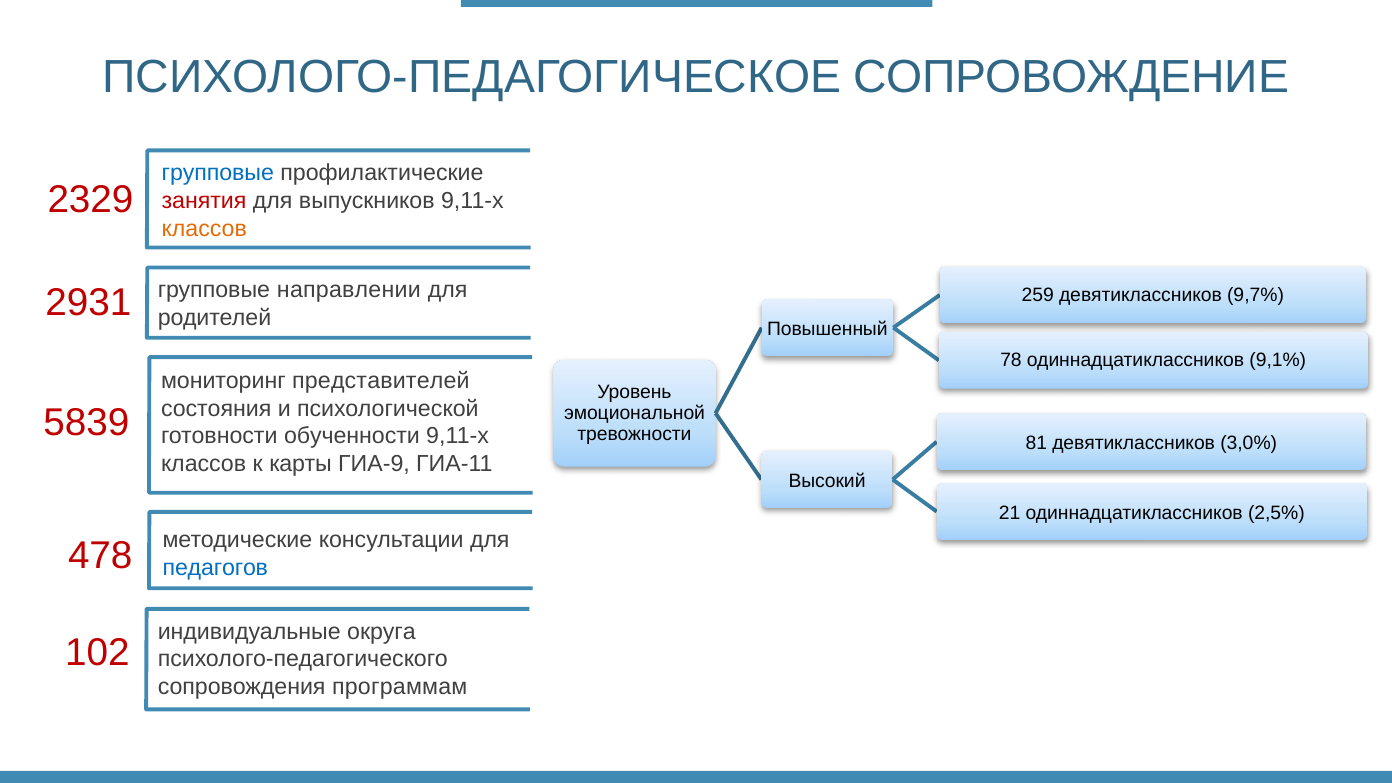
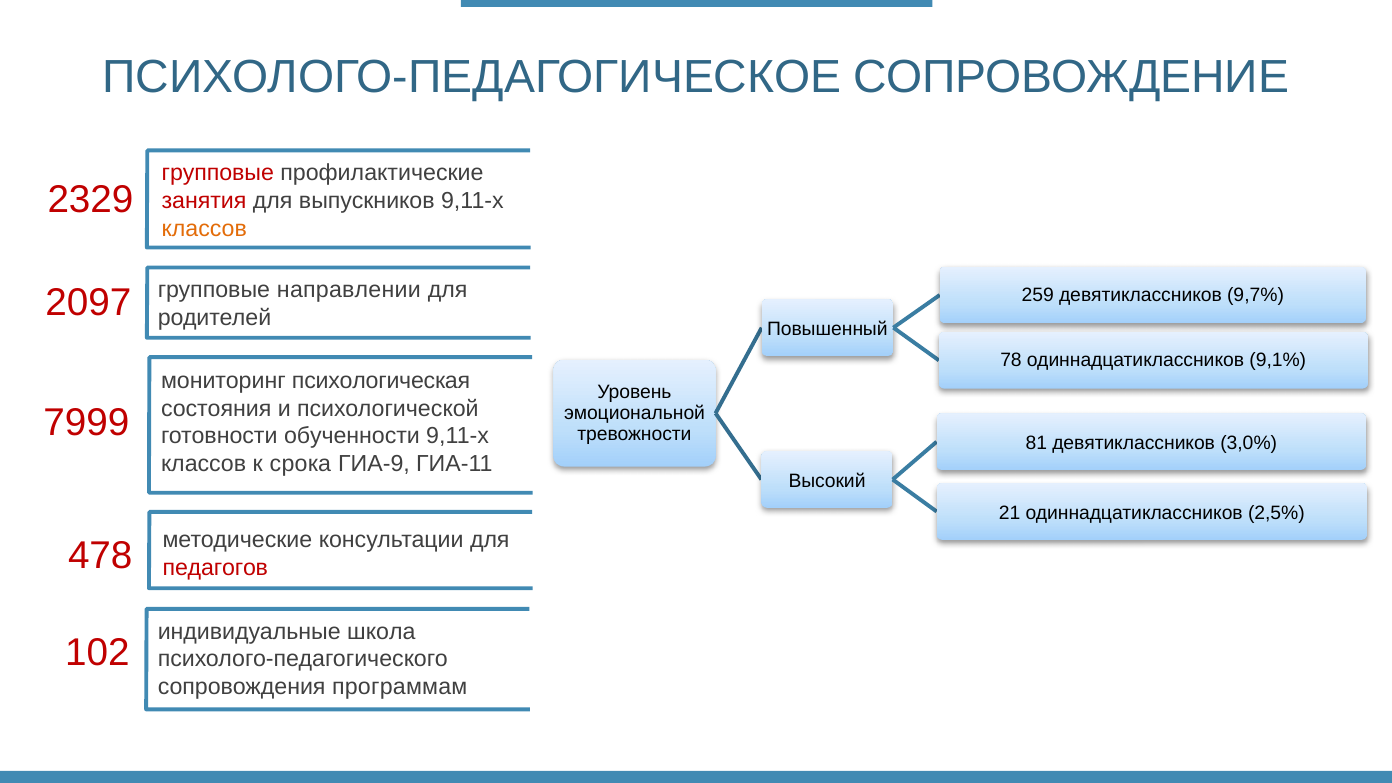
групповые colour: blue -> red (218, 173)
2931: 2931 -> 2097 (88, 302)
представителей: представителей -> психологическая (381, 381)
5839: 5839 -> 7999 (86, 423)
карты: карты -> срока (300, 464)
педагогов colour: blue -> red (215, 567)
округа: округа -> школа (381, 631)
